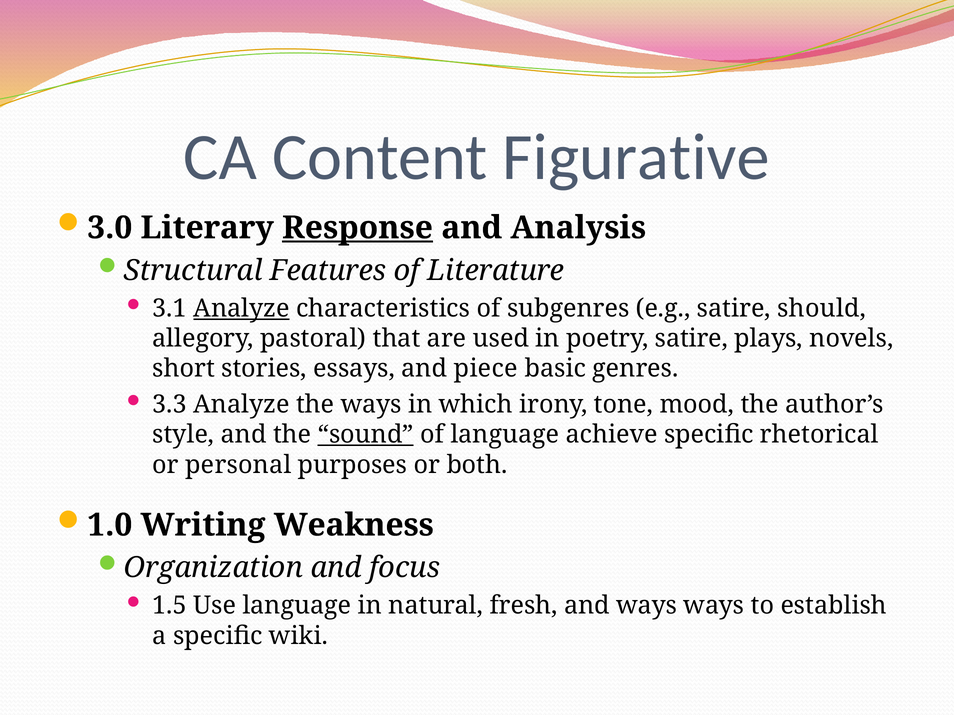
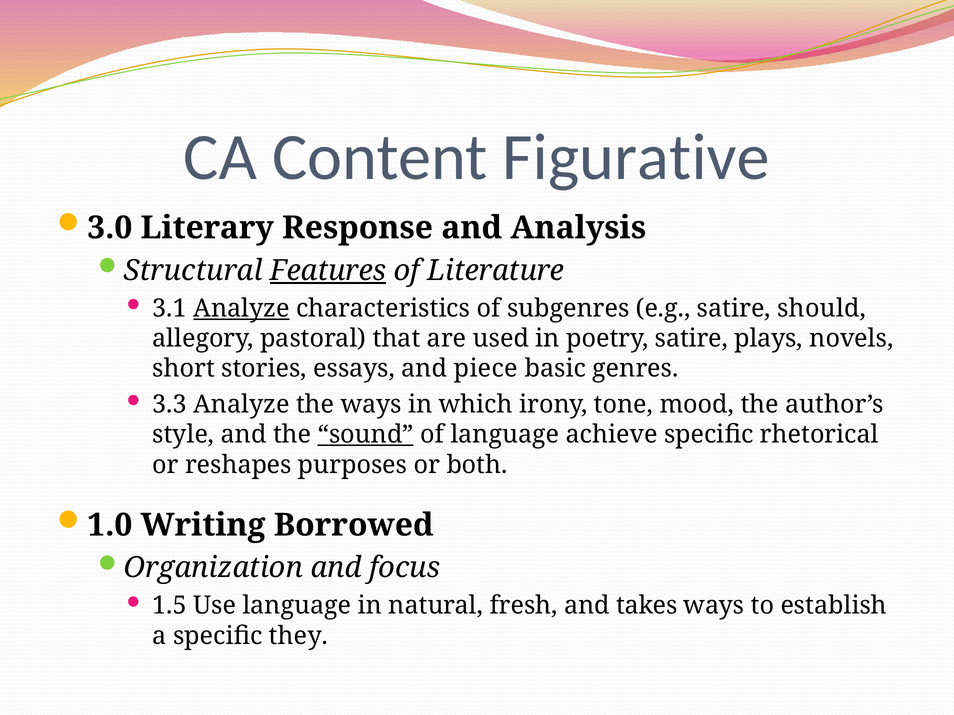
Response underline: present -> none (358, 228)
Features underline: none -> present (328, 271)
personal: personal -> reshapes (238, 465)
Weakness: Weakness -> Borrowed (354, 525)
and ways: ways -> takes (647, 606)
wiki: wiki -> they (299, 636)
